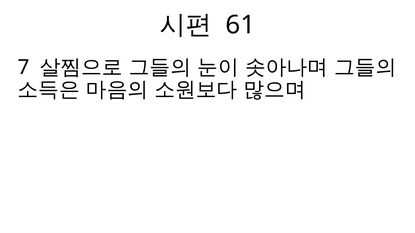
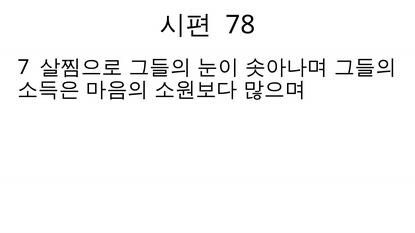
61: 61 -> 78 (240, 25)
